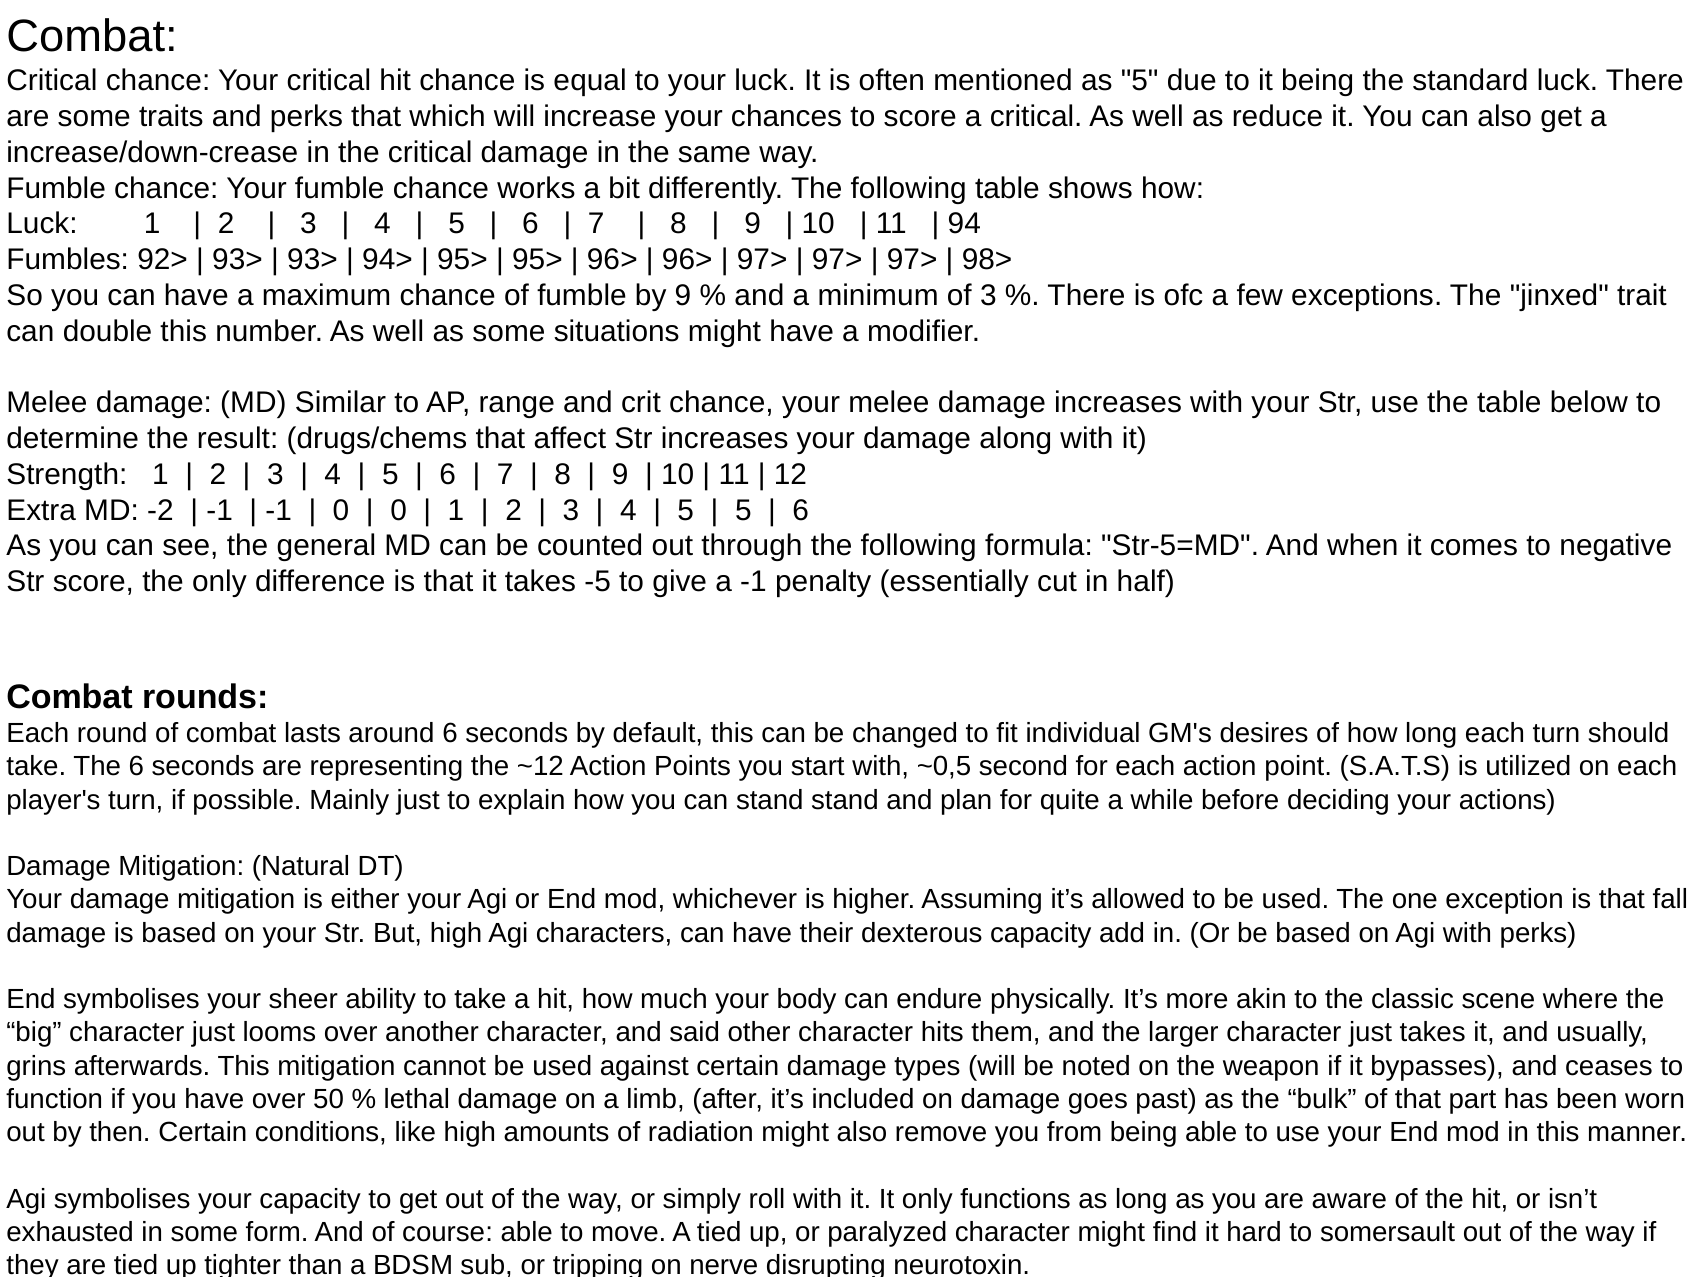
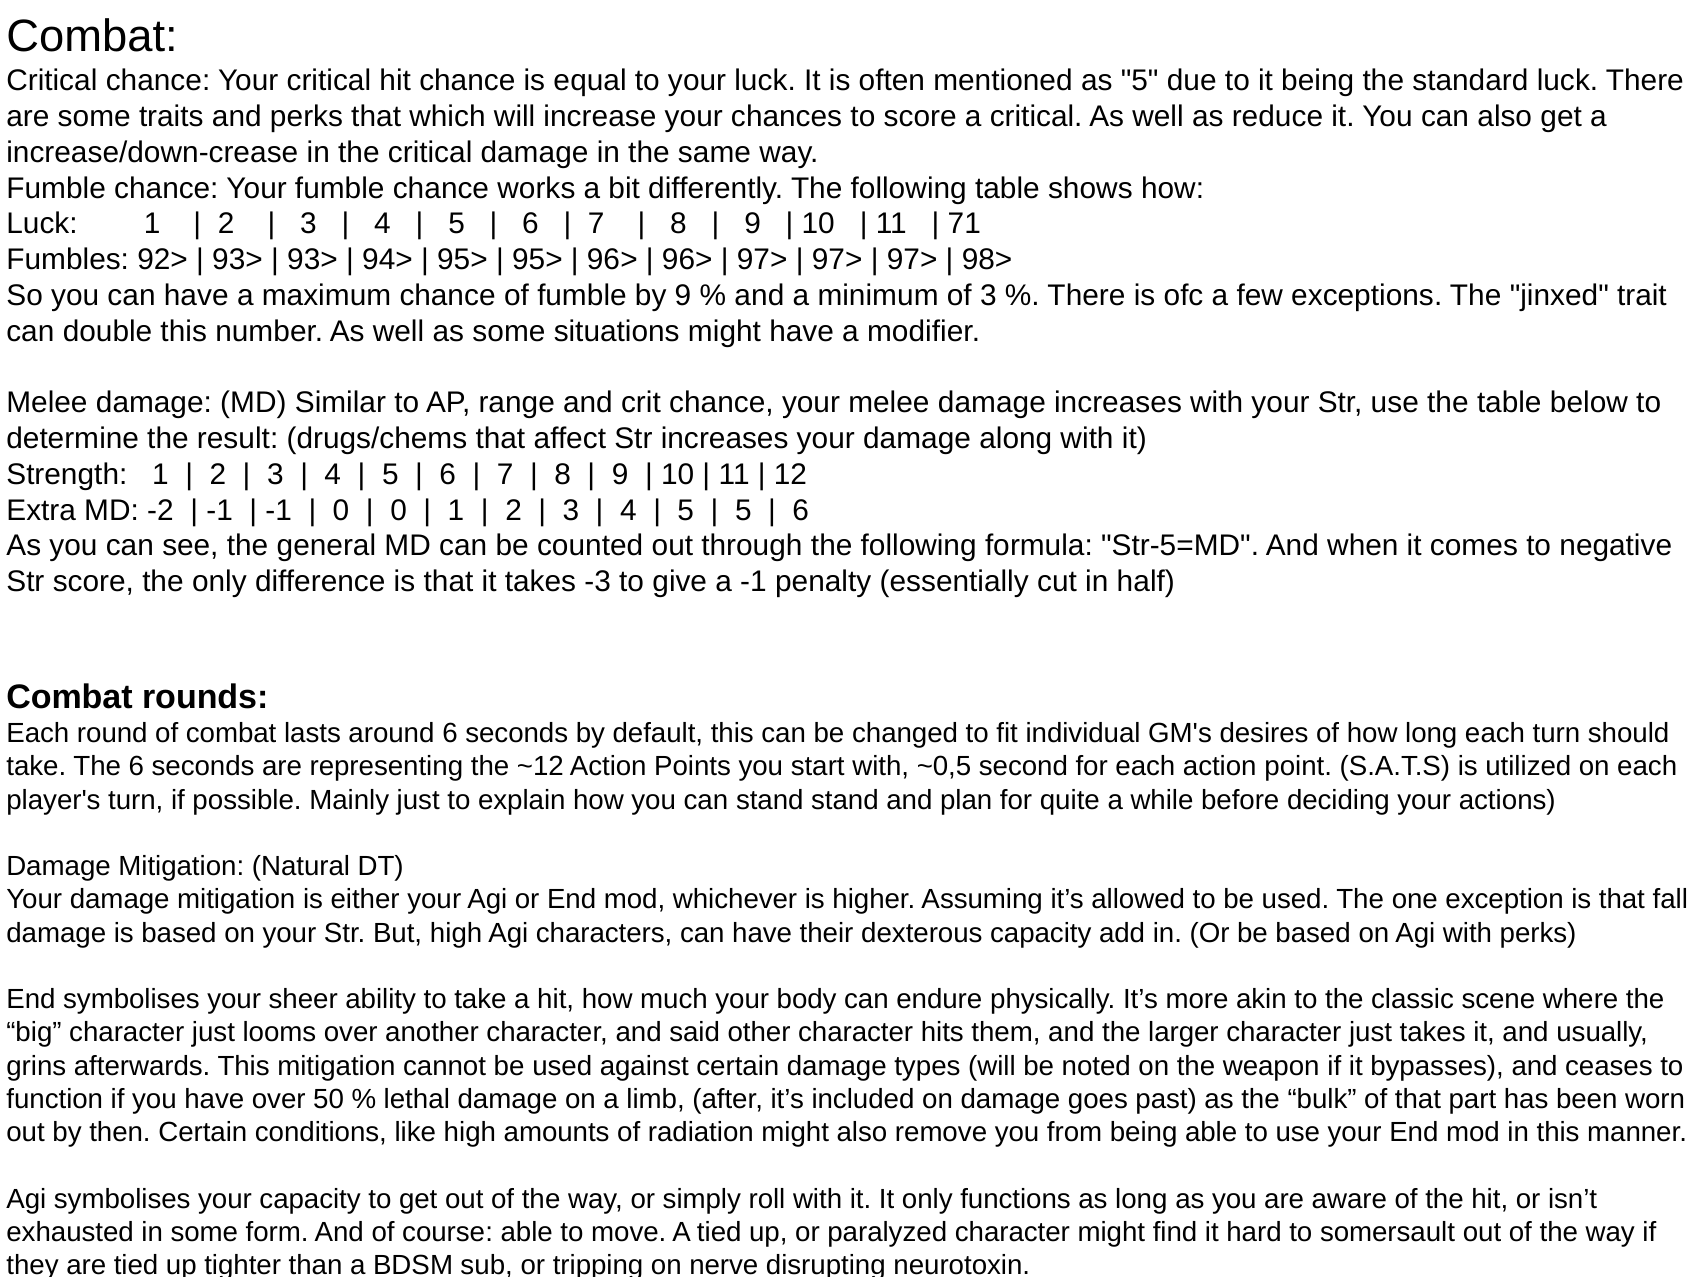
94: 94 -> 71 (964, 224)
-5: -5 -> -3 (598, 582)
